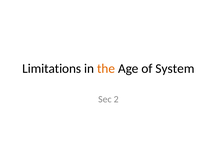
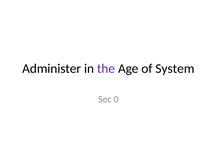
Limitations: Limitations -> Administer (52, 69)
the colour: orange -> purple (106, 69)
2: 2 -> 0 (116, 100)
